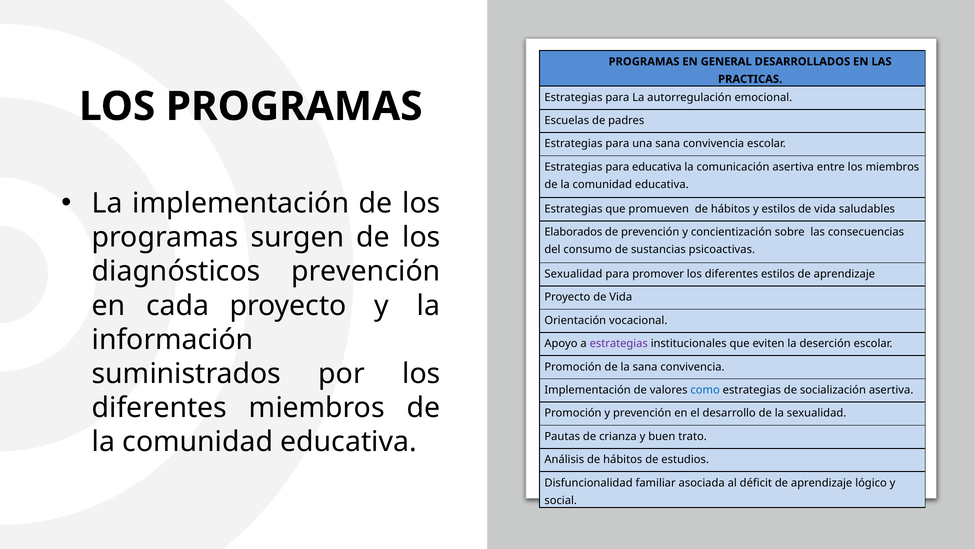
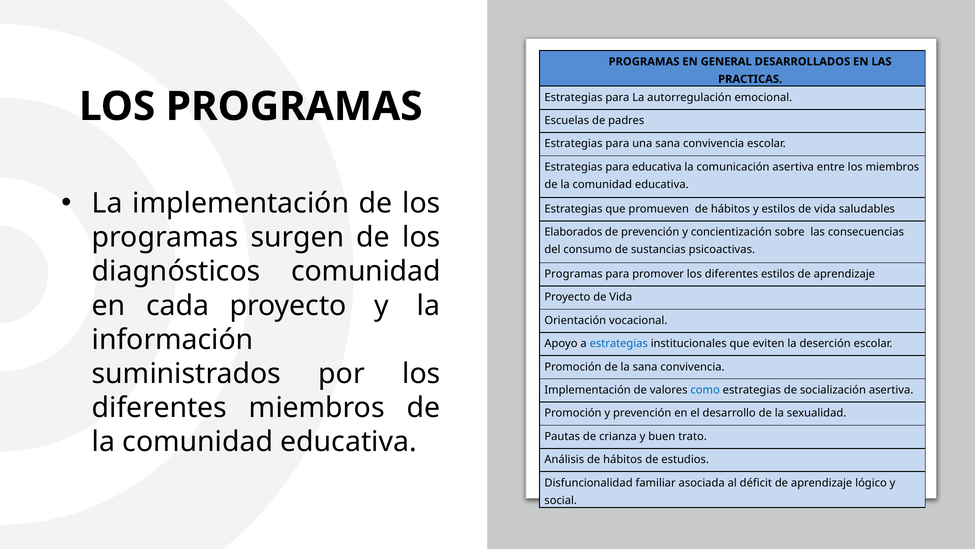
diagnósticos prevención: prevención -> comunidad (366, 271)
Sexualidad: Sexualidad -> Programas (573, 274)
estrategias colour: purple -> blue (619, 343)
